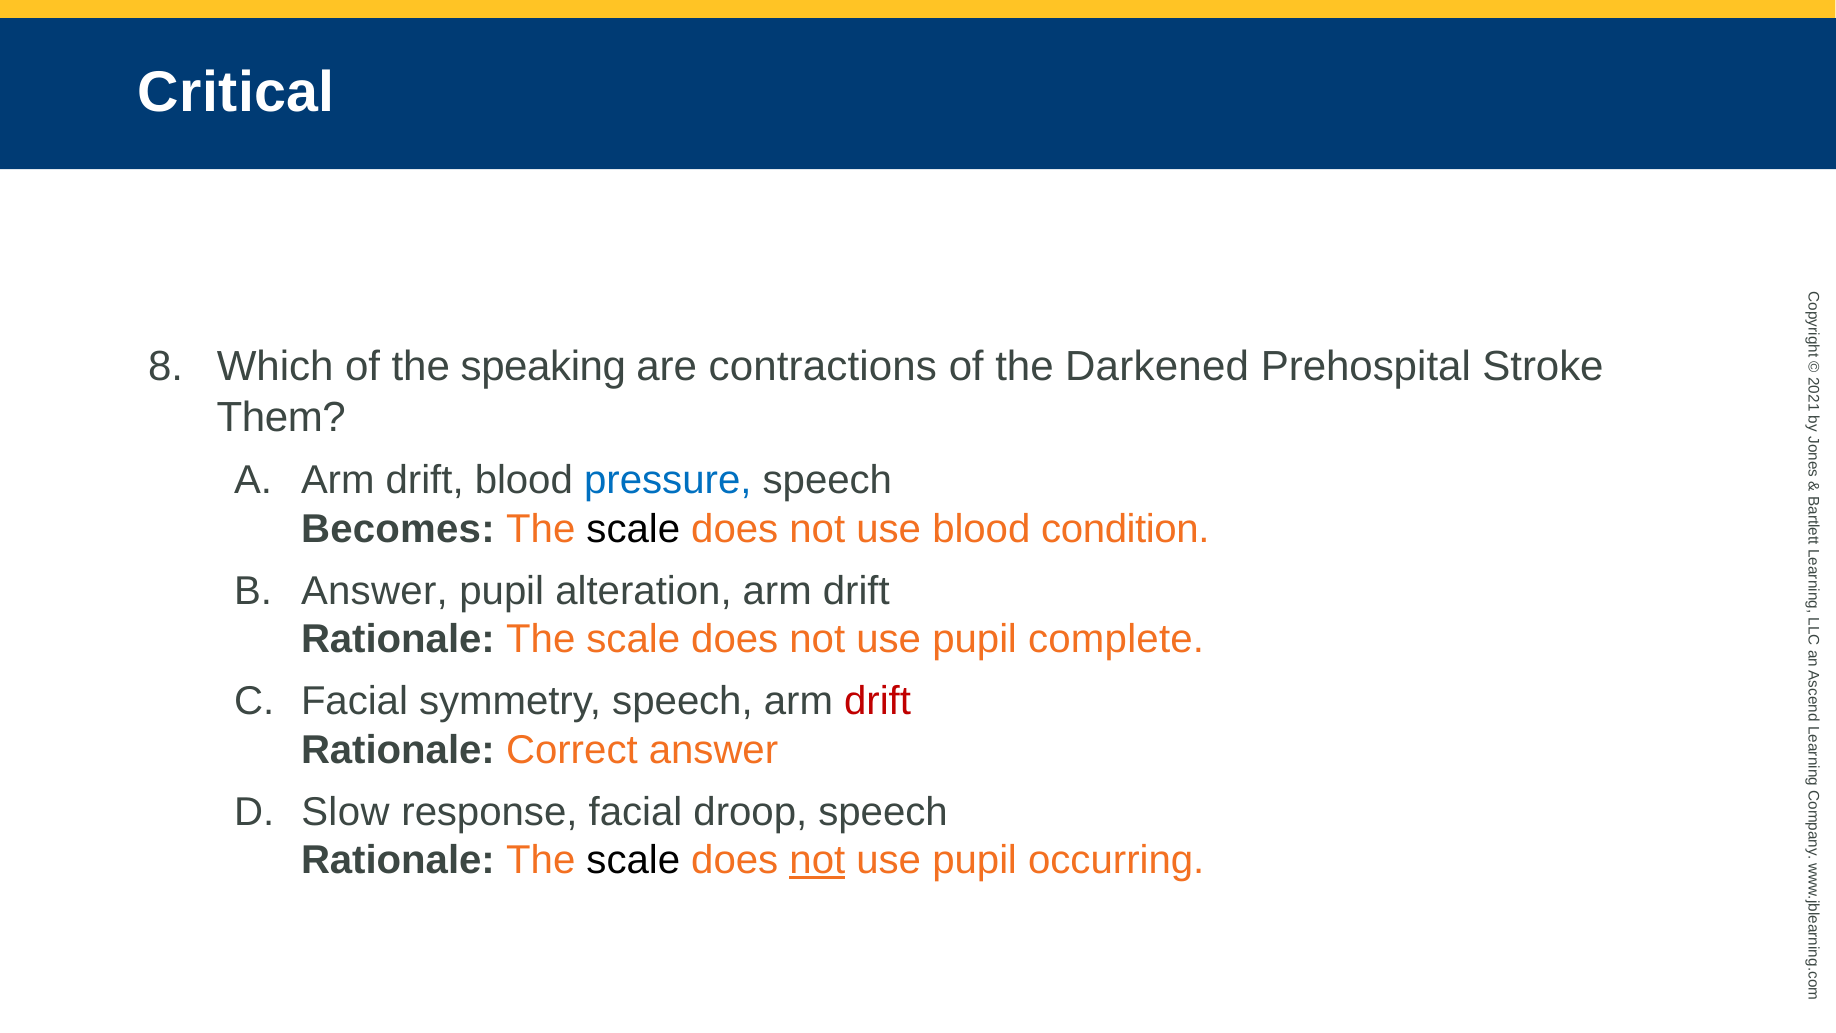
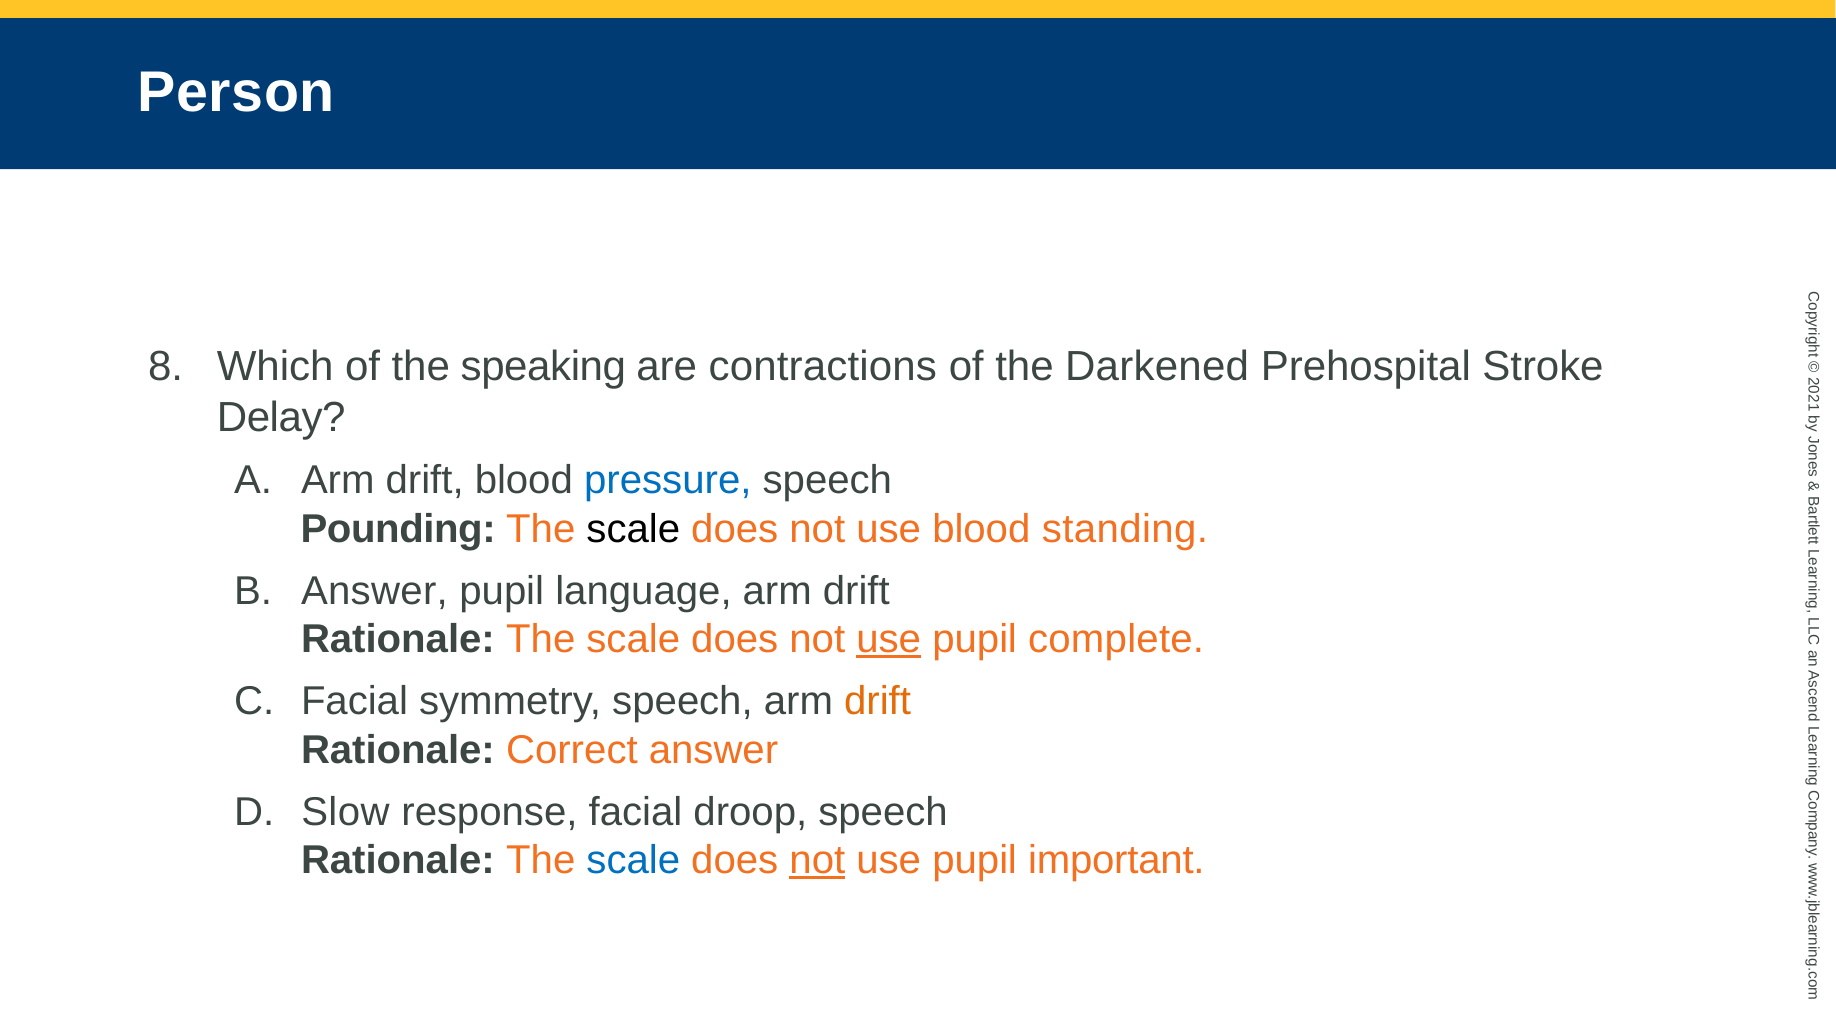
Critical: Critical -> Person (236, 92)
Them: Them -> Delay (281, 417)
Becomes: Becomes -> Pounding (398, 529)
condition: condition -> standing (1125, 529)
alteration: alteration -> language (643, 591)
use underline: none -> present (889, 639)
drift colour: red -> orange (877, 701)
scale colour: black -> blue (633, 860)
occurring: occurring -> important (1116, 860)
